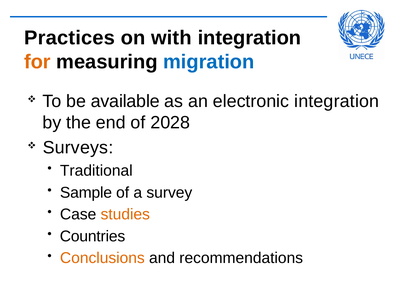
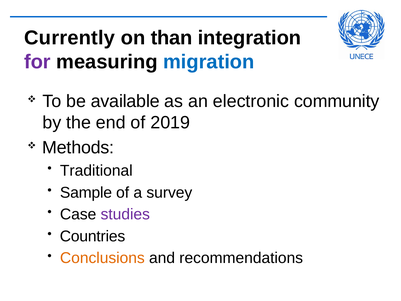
Practices: Practices -> Currently (70, 38)
with: with -> than (172, 38)
for colour: orange -> purple (37, 62)
electronic integration: integration -> community (337, 101)
2028: 2028 -> 2019 (170, 123)
Surveys: Surveys -> Methods (78, 148)
studies colour: orange -> purple (125, 214)
